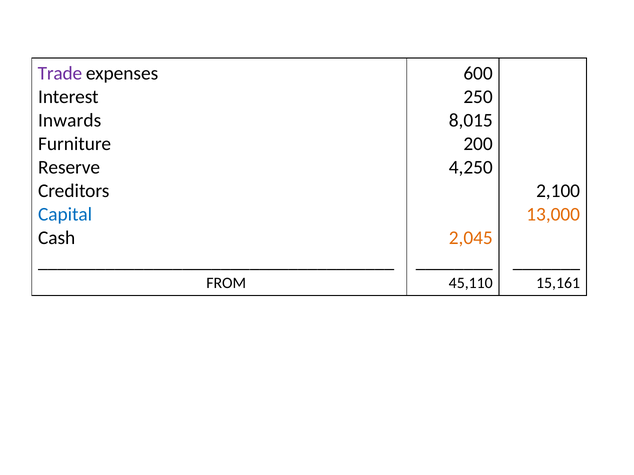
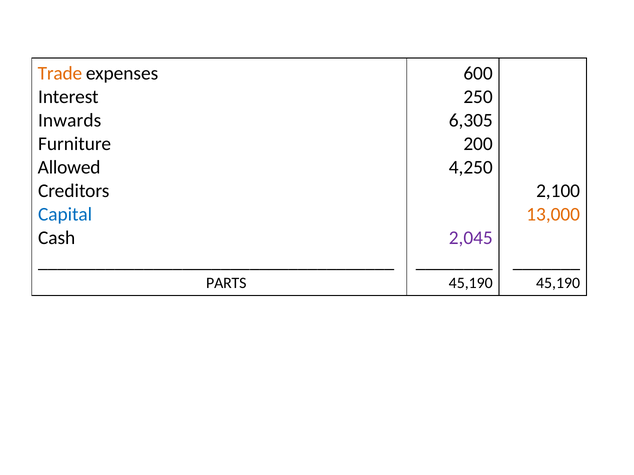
Trade colour: purple -> orange (60, 73)
8,015: 8,015 -> 6,305 (471, 120)
Reserve: Reserve -> Allowed (69, 168)
2,045 colour: orange -> purple (471, 238)
FROM: FROM -> PARTS (226, 283)
45,110: 45,110 -> 45,190 (471, 283)
15,161: 15,161 -> 45,190 (558, 283)
